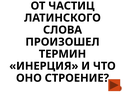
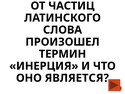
СТРОЕНИЕ: СТРОЕНИЕ -> ЯВЛЯЕТСЯ (77, 78)
